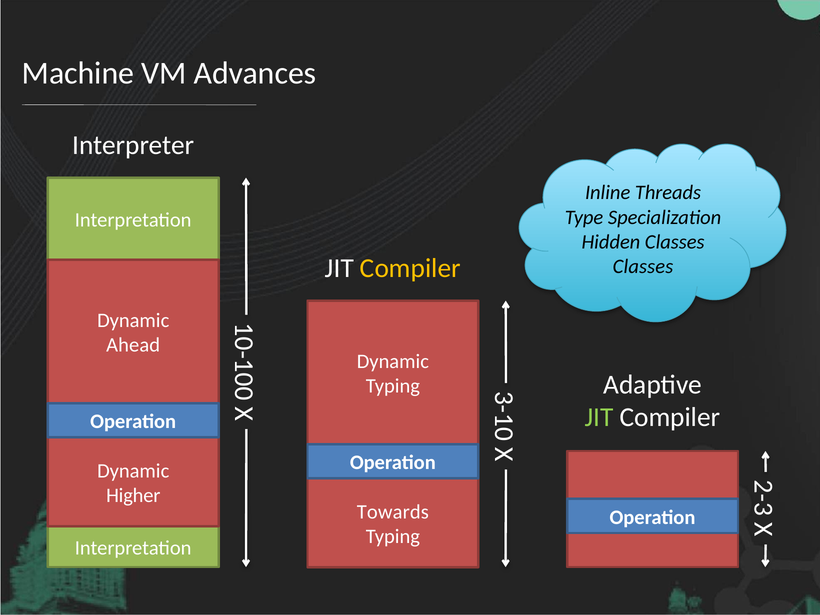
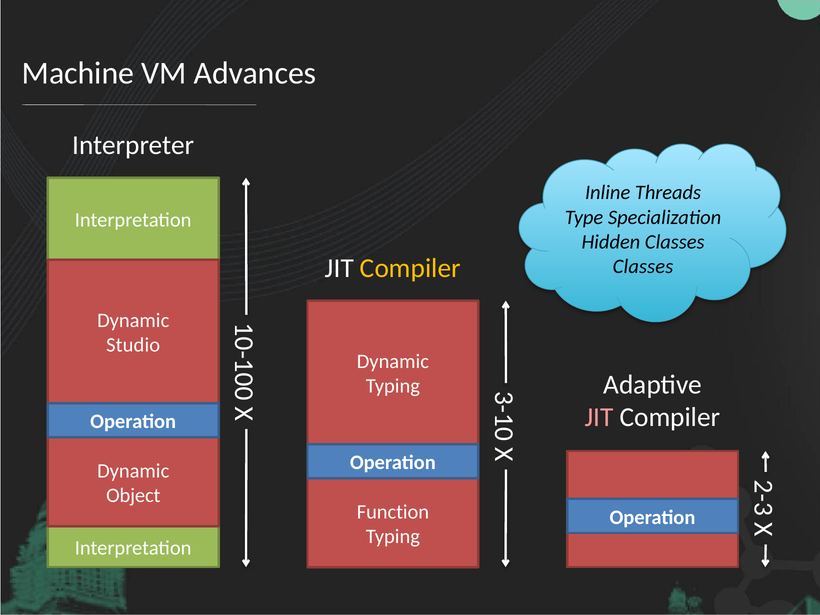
Ahead: Ahead -> Studio (133, 345)
JIT colour: light green -> pink (599, 417)
Higher: Higher -> Object (133, 495)
Towards: Towards -> Function (393, 512)
